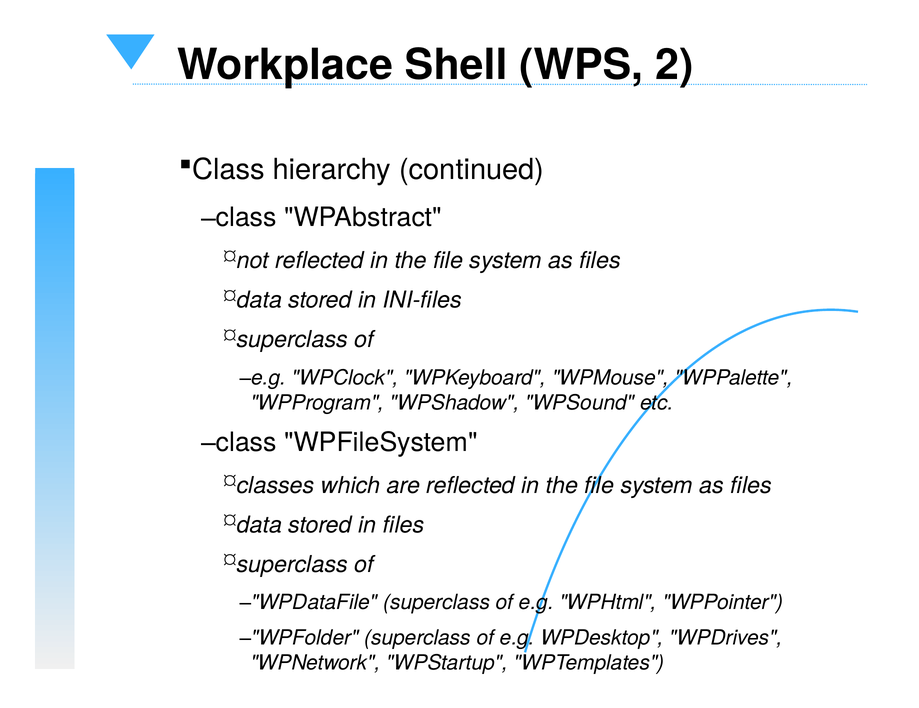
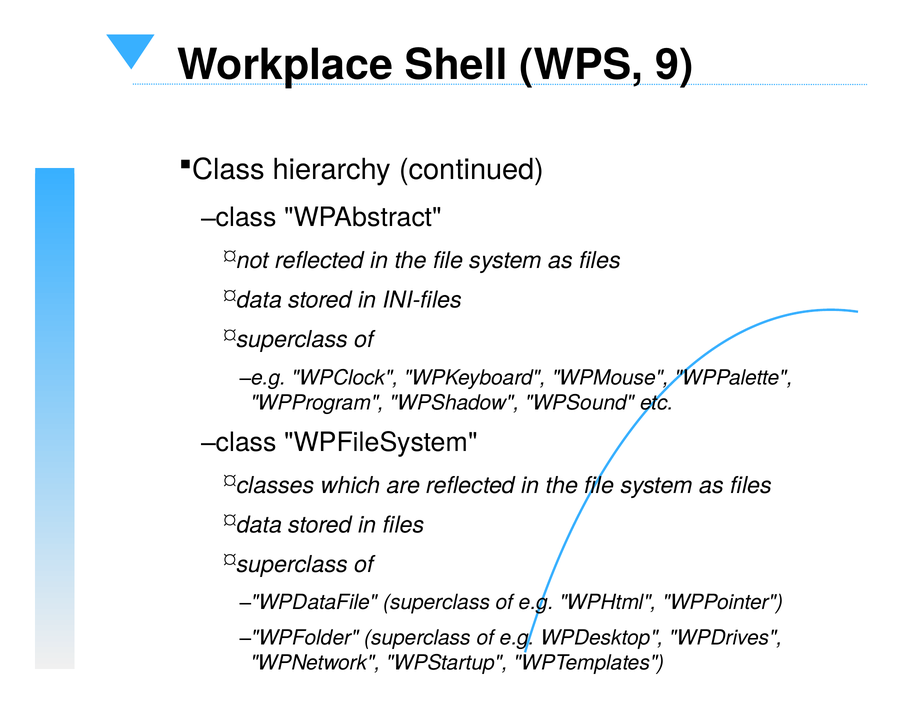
2: 2 -> 9 (674, 65)
